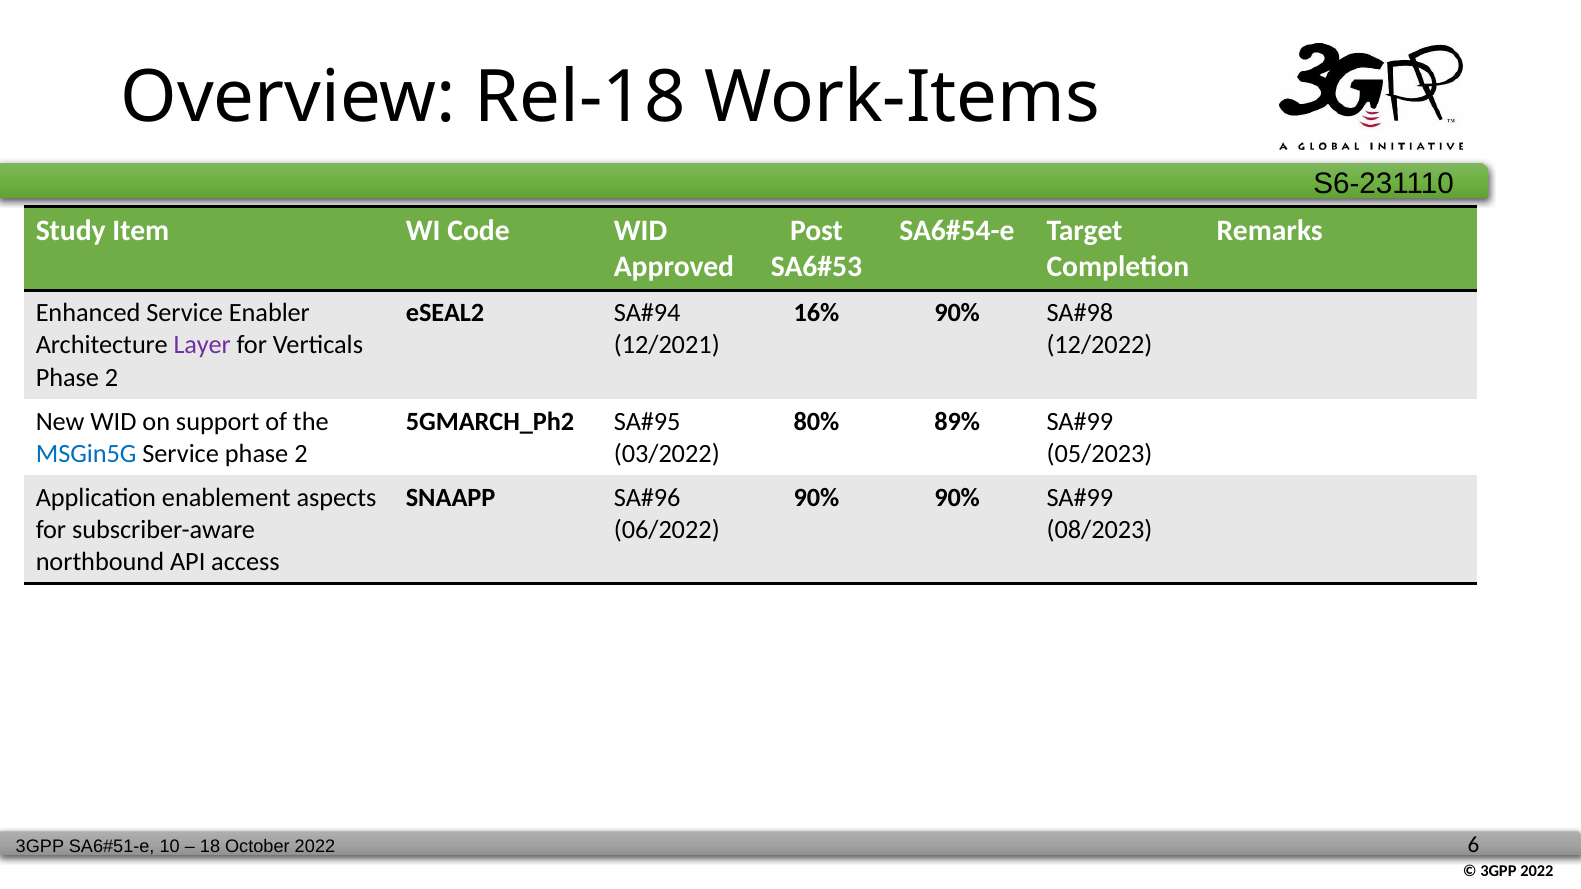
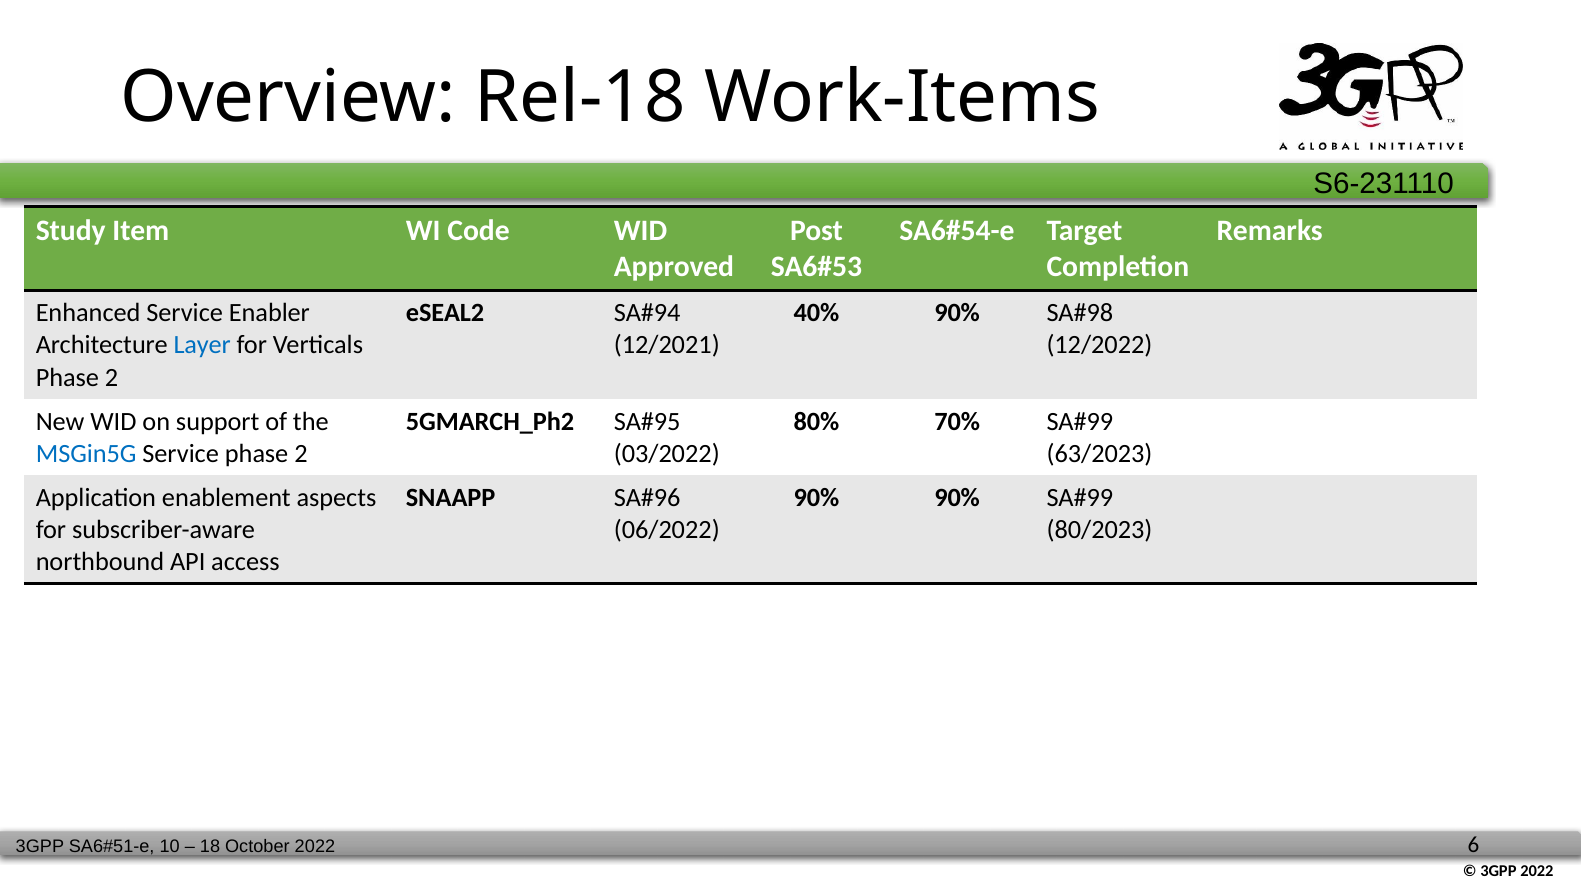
16%: 16% -> 40% (817, 313)
Layer colour: purple -> blue (202, 345)
89%: 89% -> 70% (957, 422)
05/2023: 05/2023 -> 63/2023 (1099, 454)
08/2023: 08/2023 -> 80/2023 (1099, 530)
